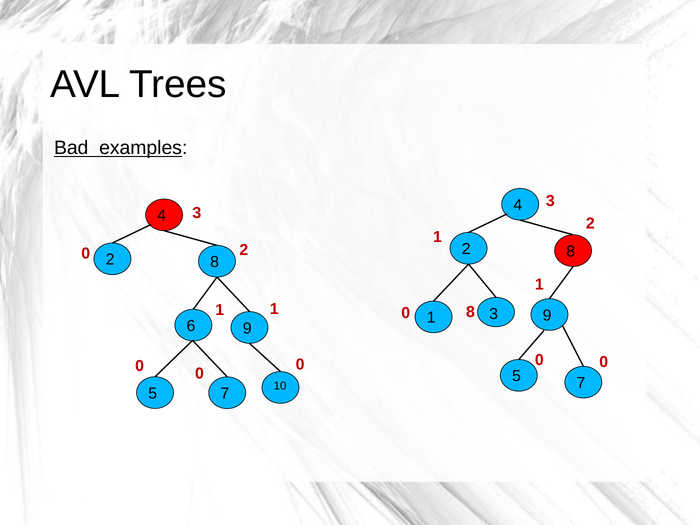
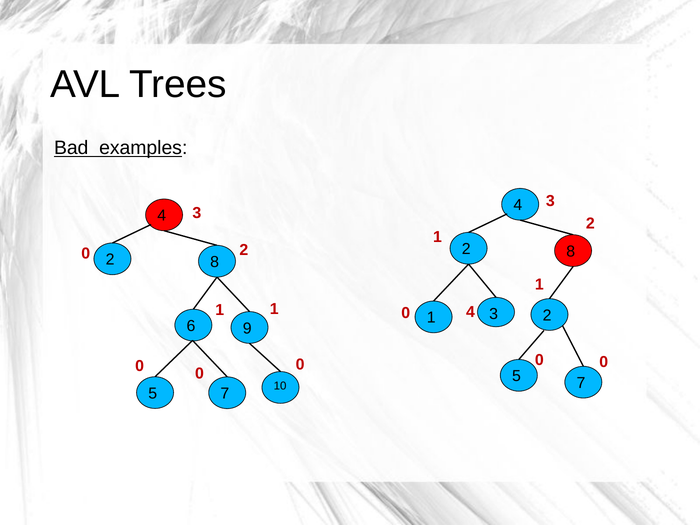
0 8: 8 -> 4 (470, 312)
3 9: 9 -> 2 (547, 315)
